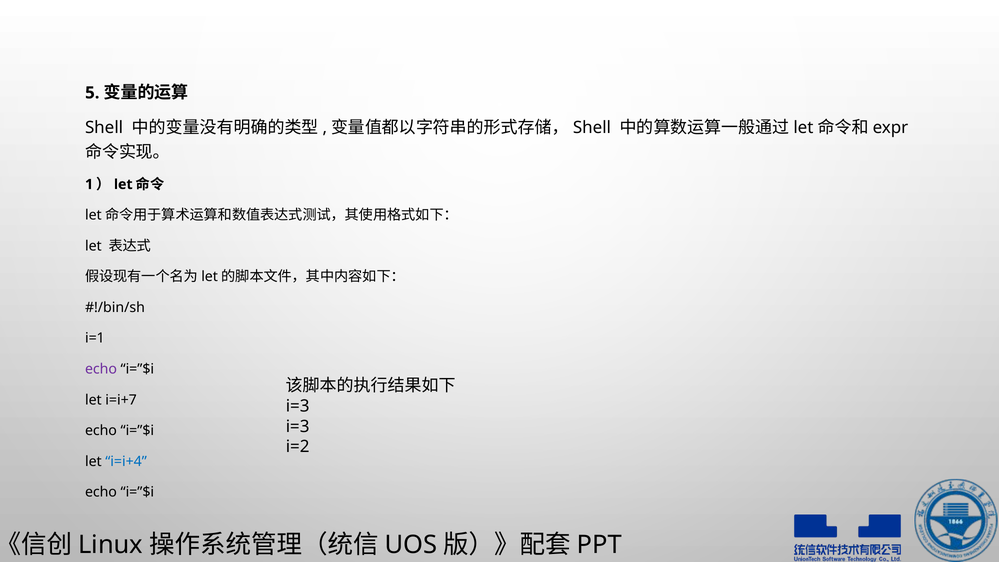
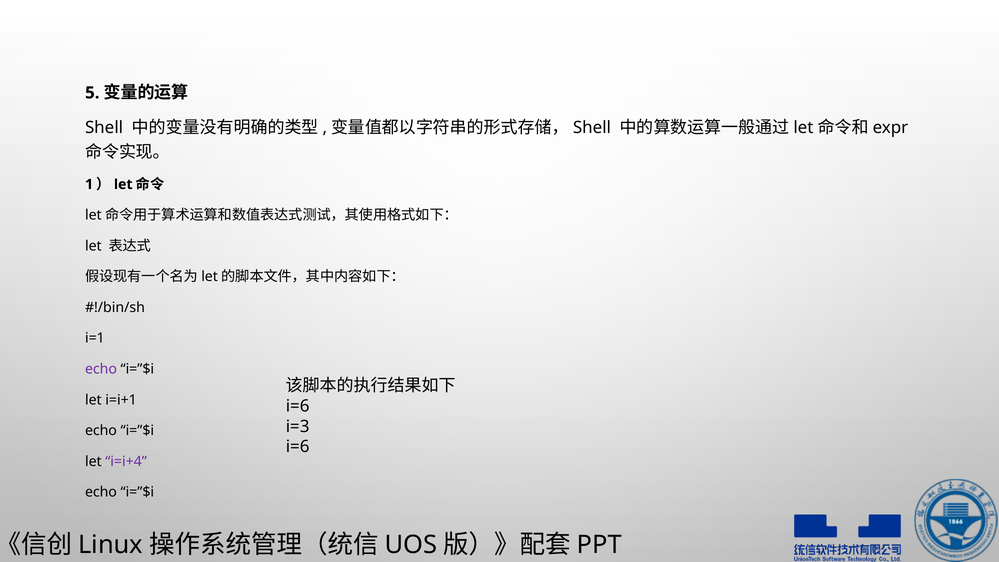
i=i+7: i=i+7 -> i=i+1 (121, 400)
i=3: i=3 -> i=6 (298, 406)
i=2: i=2 -> i=6 (298, 447)
i=i+4 colour: blue -> purple (126, 461)
